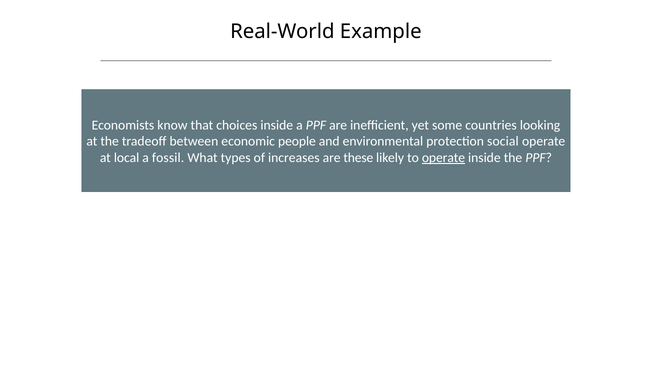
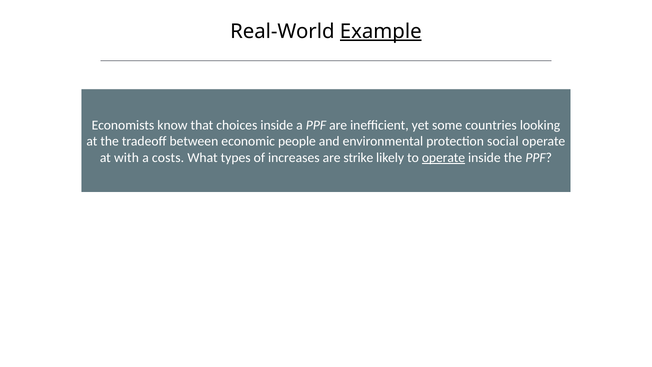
Example underline: none -> present (381, 31)
local: local -> with (126, 158)
fossil: fossil -> costs (168, 158)
these: these -> strike (358, 158)
